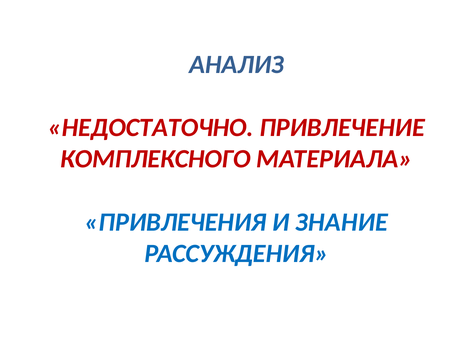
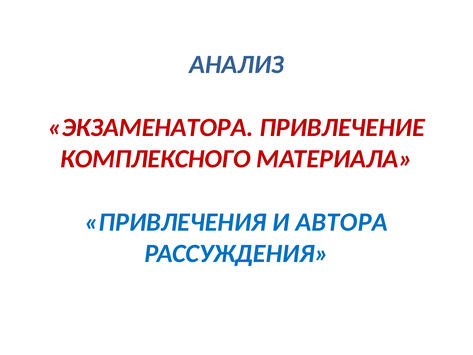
НЕДОСТАТОЧНО: НЕДОСТАТОЧНО -> ЭКЗАМЕНАТОРА (151, 127)
ЗНАНИЕ: ЗНАНИЕ -> АВТОРА (342, 222)
